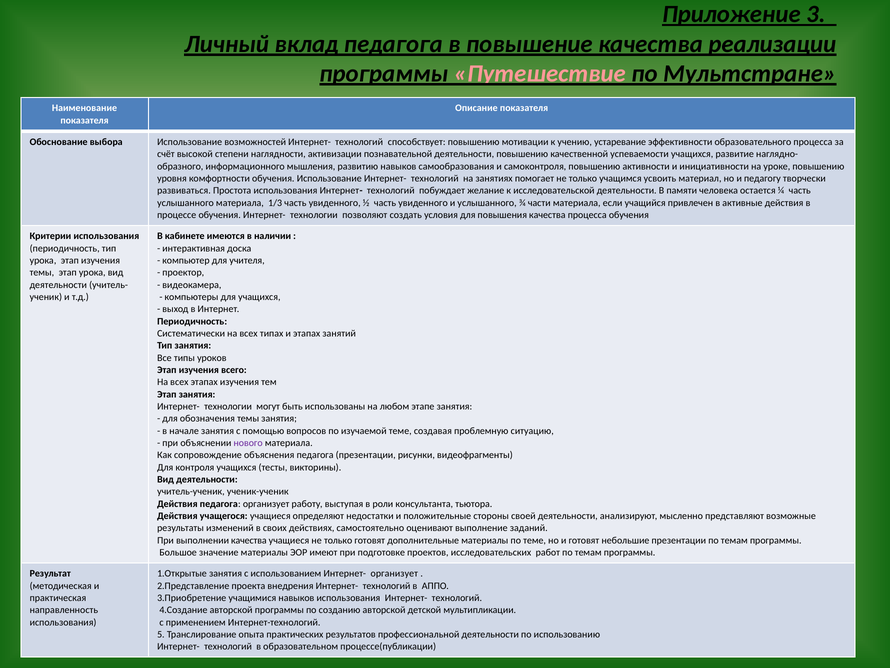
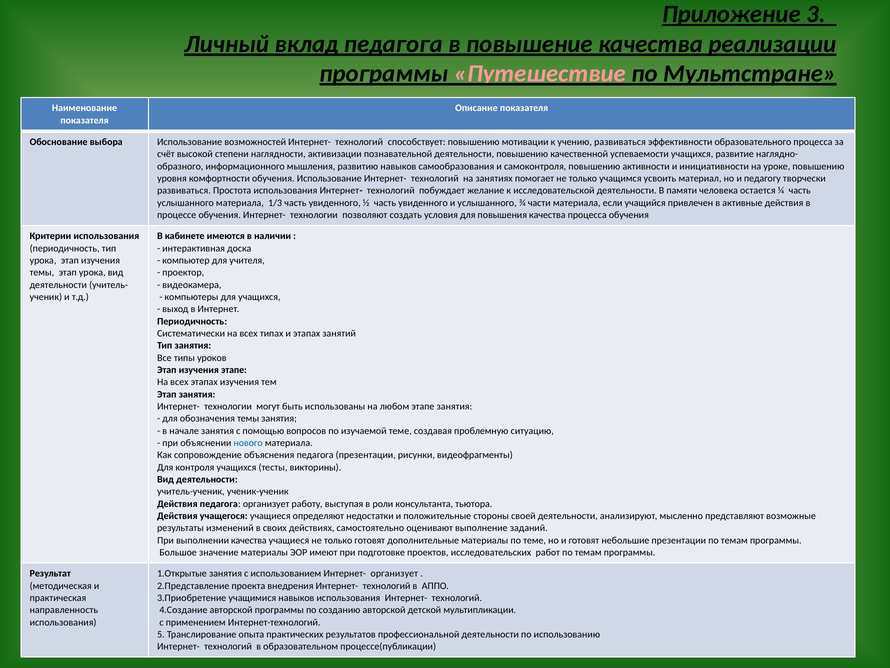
учению устаревание: устаревание -> развиваться (620, 142)
изучения всего: всего -> этапе (234, 370)
нового colour: purple -> blue (248, 443)
